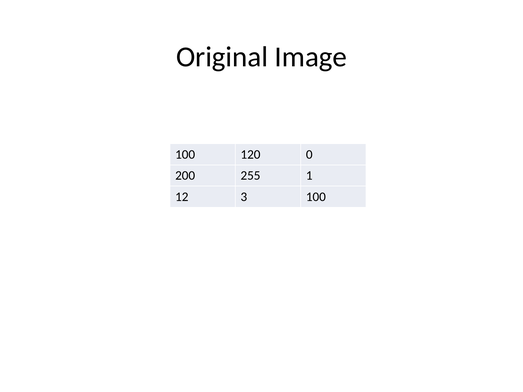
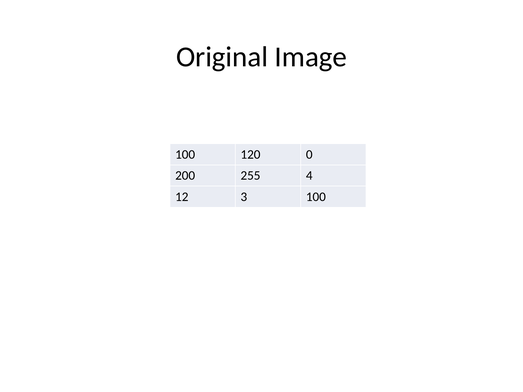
1: 1 -> 4 (309, 176)
